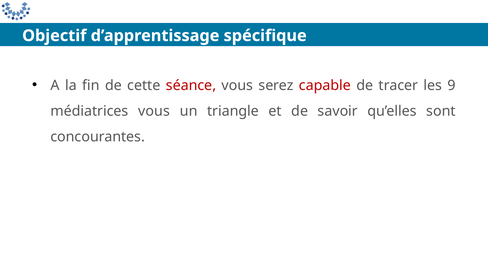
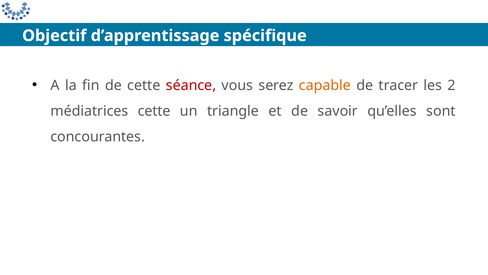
capable colour: red -> orange (325, 85)
9: 9 -> 2 (452, 85)
médiatrices vous: vous -> cette (154, 111)
